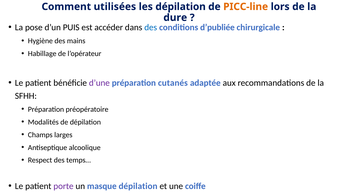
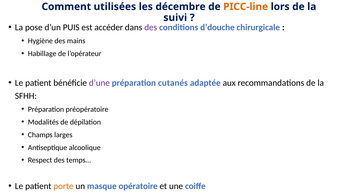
les dépilation: dépilation -> décembre (181, 7)
dure: dure -> suivi (175, 18)
des colour: blue -> purple (151, 28)
d’publiée: d’publiée -> d’douche (217, 28)
porte colour: purple -> orange (63, 186)
masque dépilation: dépilation -> opératoire (138, 186)
